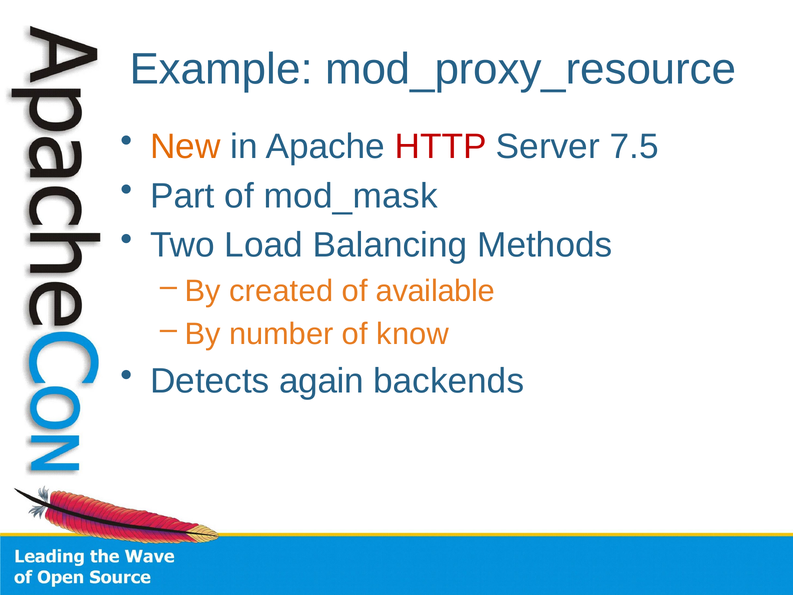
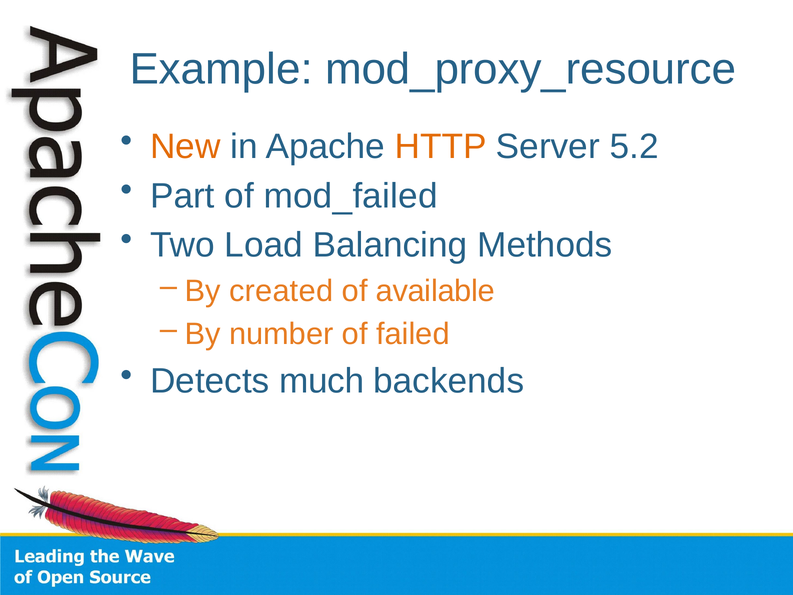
HTTP colour: red -> orange (441, 147)
7.5: 7.5 -> 5.2 (634, 147)
mod_mask: mod_mask -> mod_failed (351, 196)
know: know -> failed (413, 334)
again: again -> much (322, 381)
